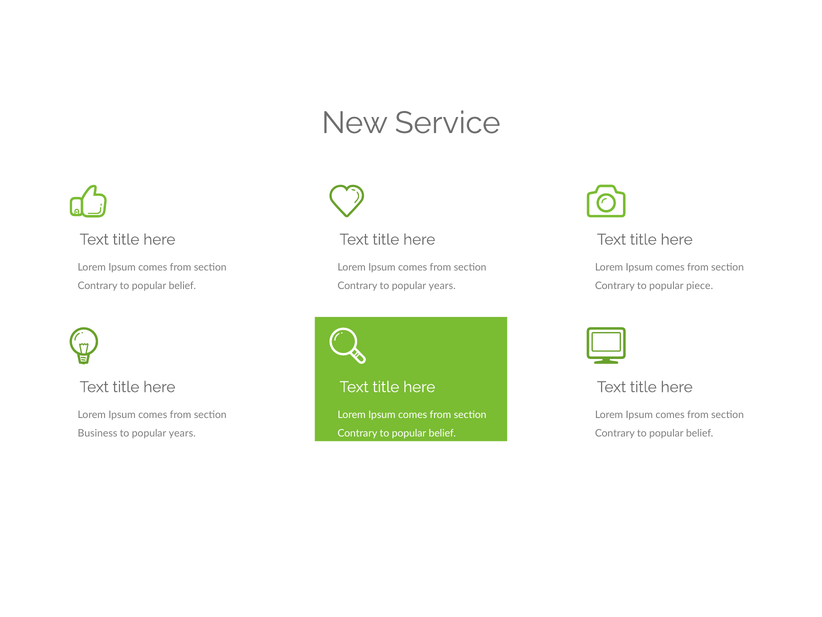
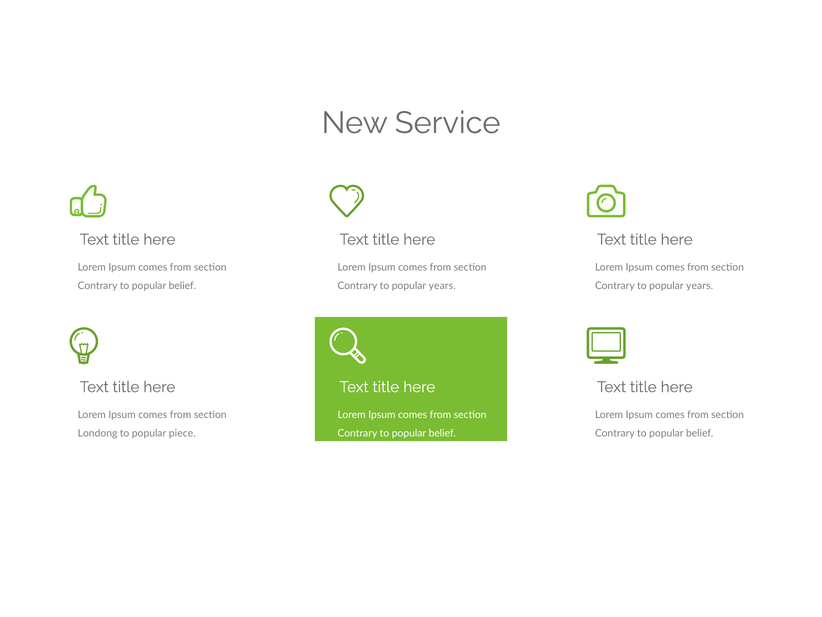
piece: piece -> years (700, 286)
Business: Business -> Londong (98, 433)
years: years -> piece (182, 433)
